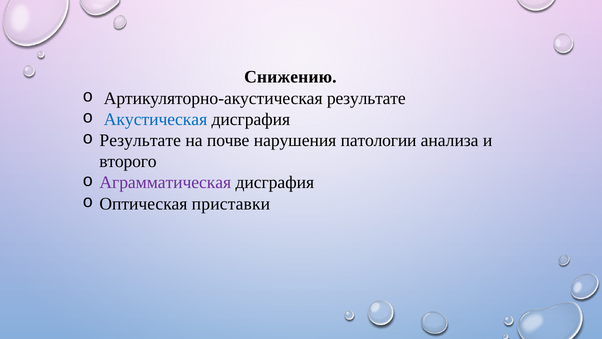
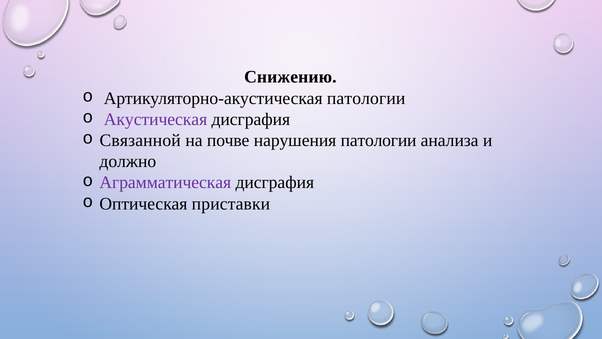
Артикуляторно-акустическая результате: результате -> патологии (366, 98)
Акустическая colour: blue -> purple (156, 119)
Результате: Результате -> Связанной (140, 140)
второго: второго -> должно (128, 161)
